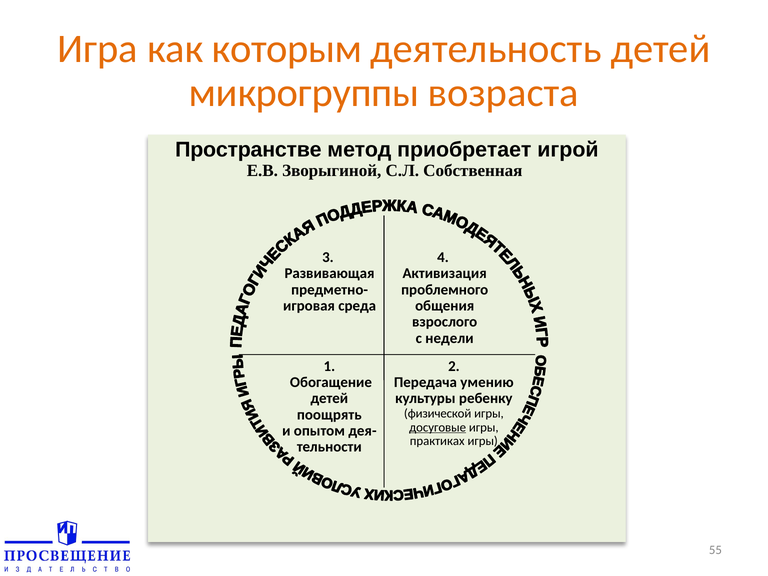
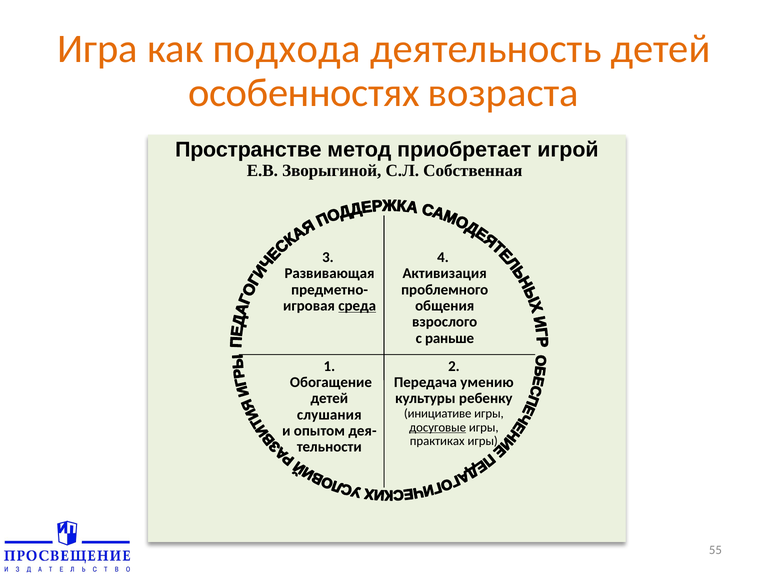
которым: которым -> подхода (287, 49)
микрогруппы: микрогруппы -> особенностях (304, 93)
среда underline: none -> present (357, 306)
недели: недели -> раньше (450, 338)
физической: физической -> инициативе (438, 414)
поощрять: поощрять -> слушания (329, 415)
